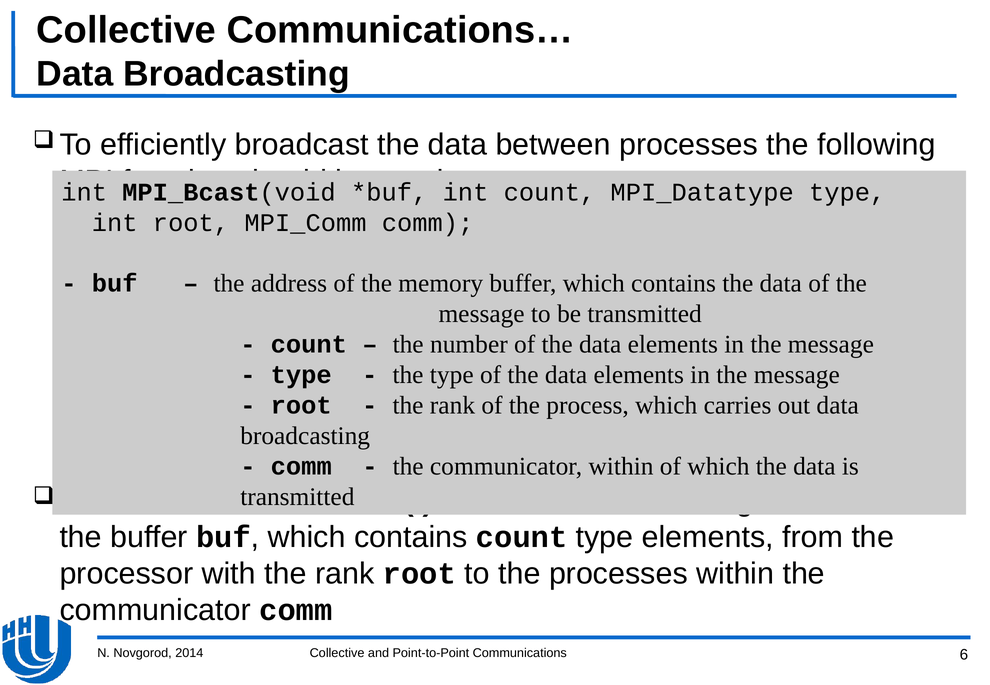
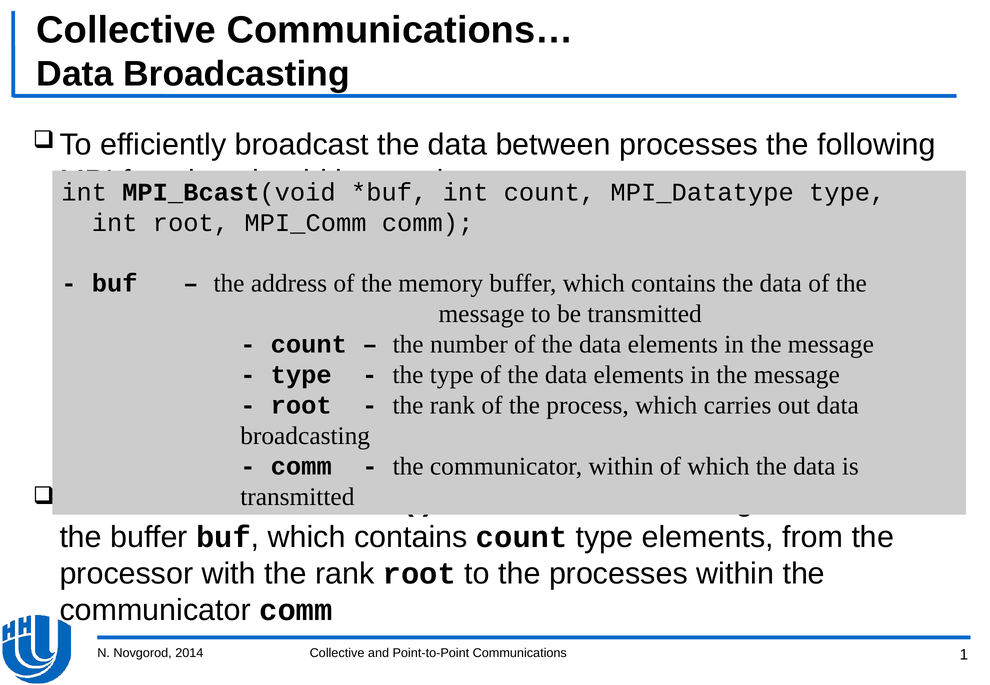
6: 6 -> 1 (964, 655)
